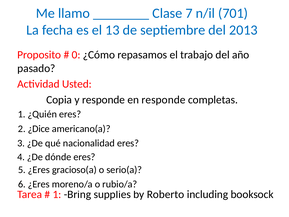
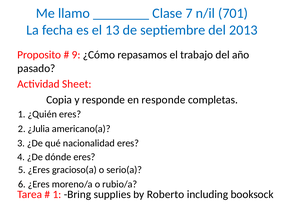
0: 0 -> 9 (76, 55)
Usted: Usted -> Sheet (77, 84)
¿Dice: ¿Dice -> ¿Julia (39, 129)
